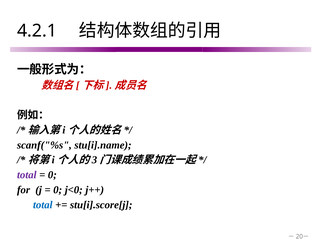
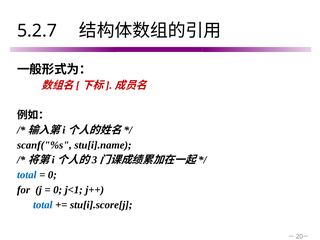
4.2.1: 4.2.1 -> 5.2.7 (37, 31)
total colour: purple -> blue (27, 175)
j<0: j<0 -> j<1 (74, 190)
